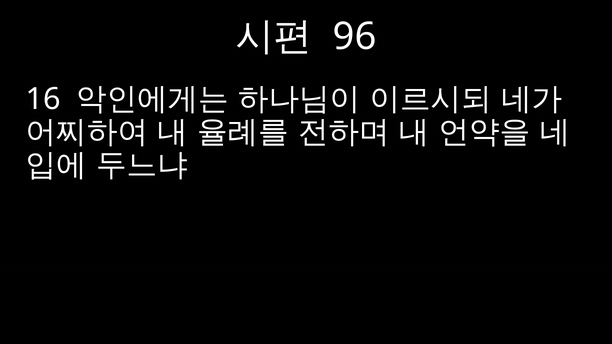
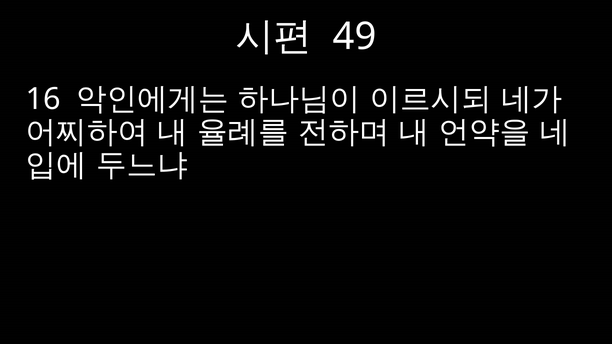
96: 96 -> 49 (355, 37)
